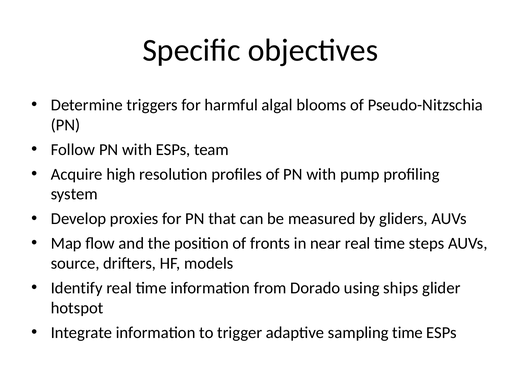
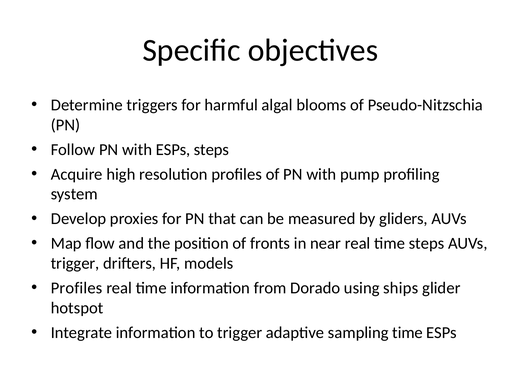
ESPs team: team -> steps (211, 149)
source: source -> trigger (75, 263)
Identify: Identify -> Profiles (77, 288)
